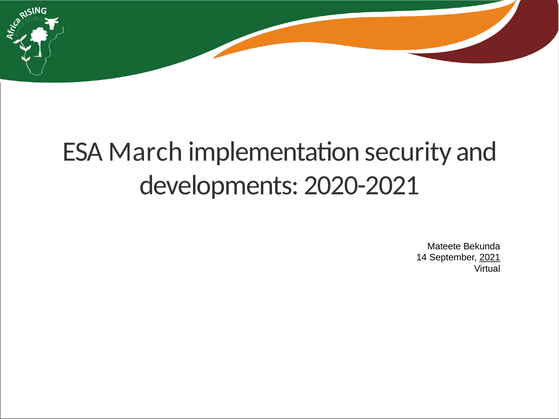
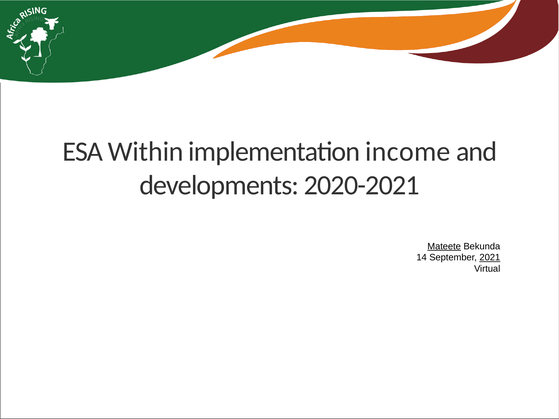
March: March -> Within (146, 152)
security: security -> income (408, 152)
Mateete underline: none -> present (444, 247)
